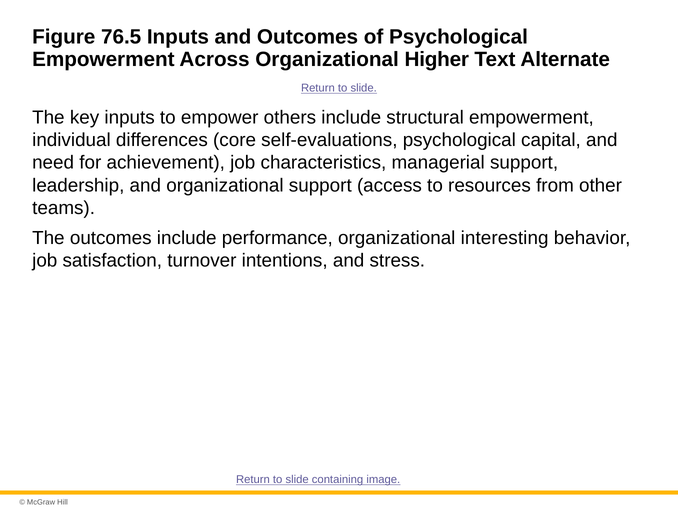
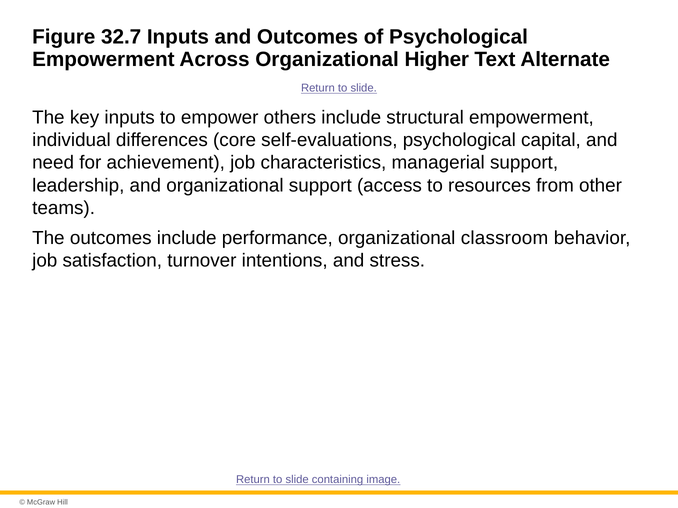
76.5: 76.5 -> 32.7 (121, 37)
interesting: interesting -> classroom (505, 238)
